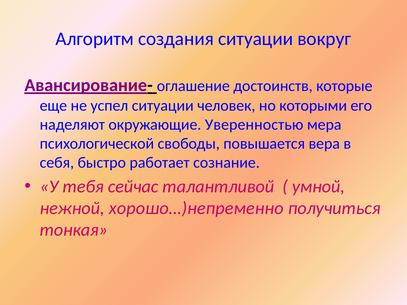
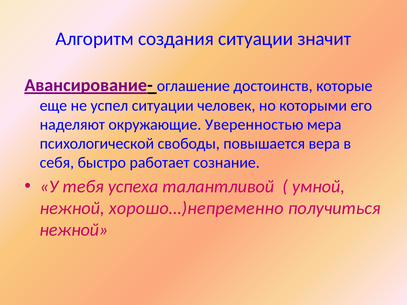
вокруг: вокруг -> значит (324, 39)
сейчас: сейчас -> успеха (133, 187)
тонкая: тонкая -> нежной (74, 230)
